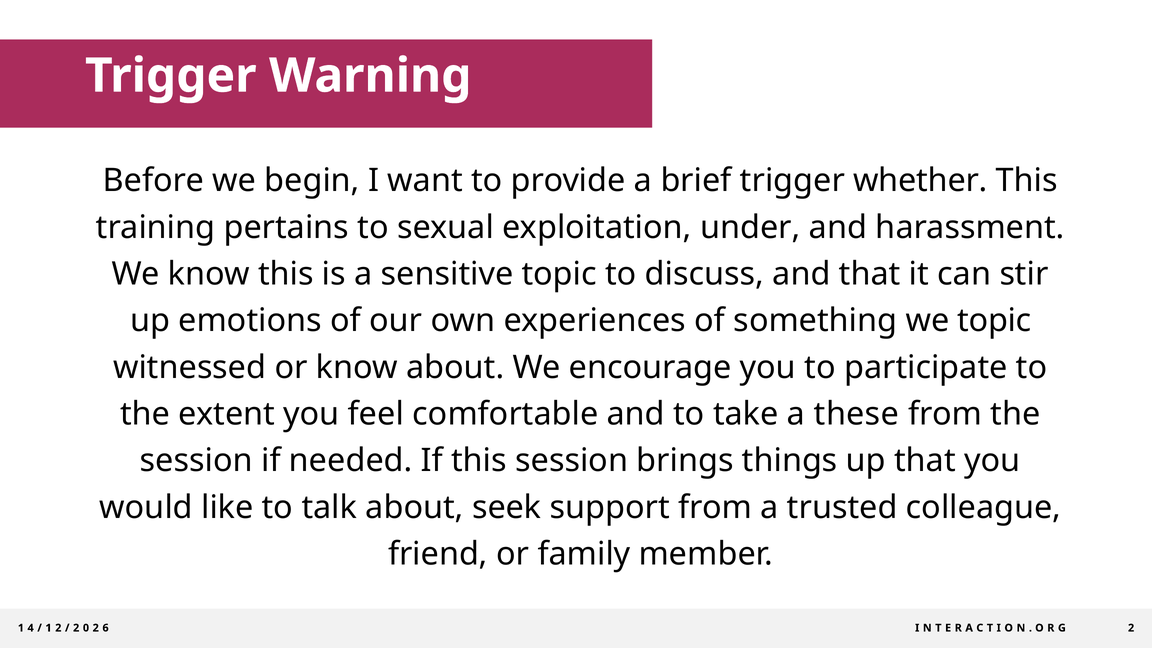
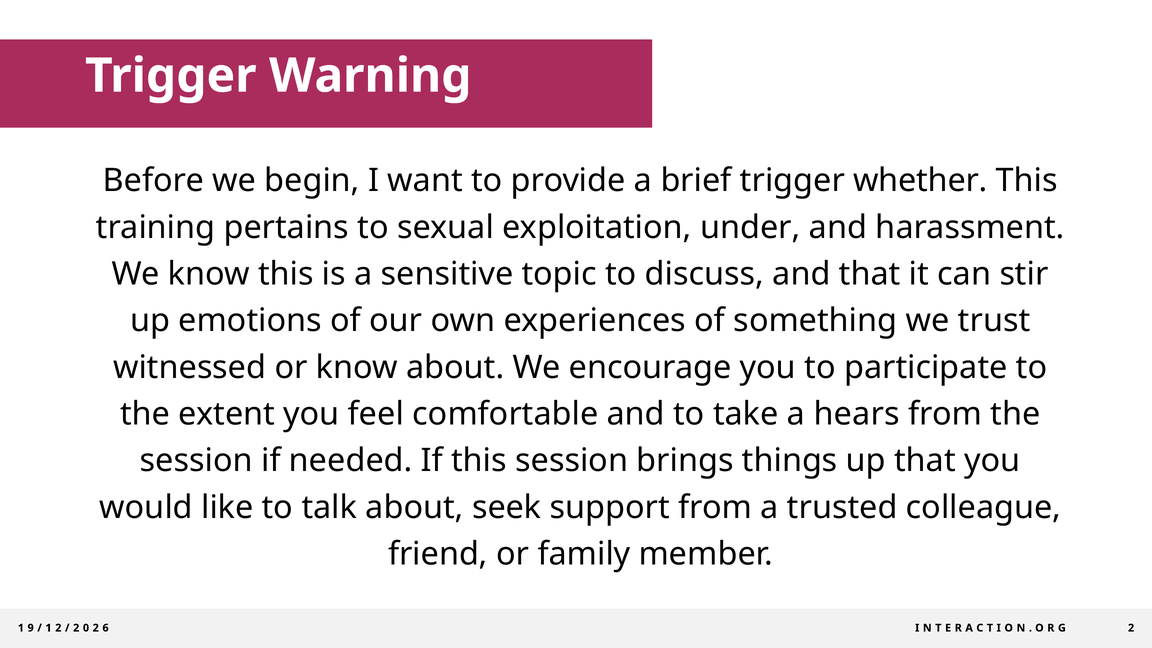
we topic: topic -> trust (994, 321)
these: these -> hears (857, 414)
4: 4 -> 9 (31, 628)
